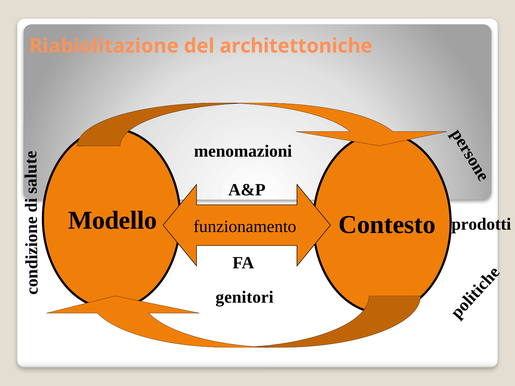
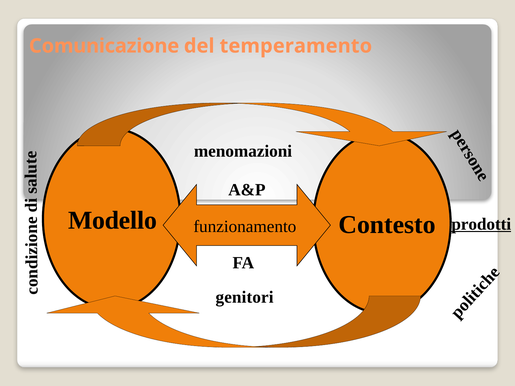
Riabiolitazione: Riabiolitazione -> Comunicazione (104, 46)
architettoniche: architettoniche -> temperamento (296, 46)
prodotti underline: none -> present (481, 224)
